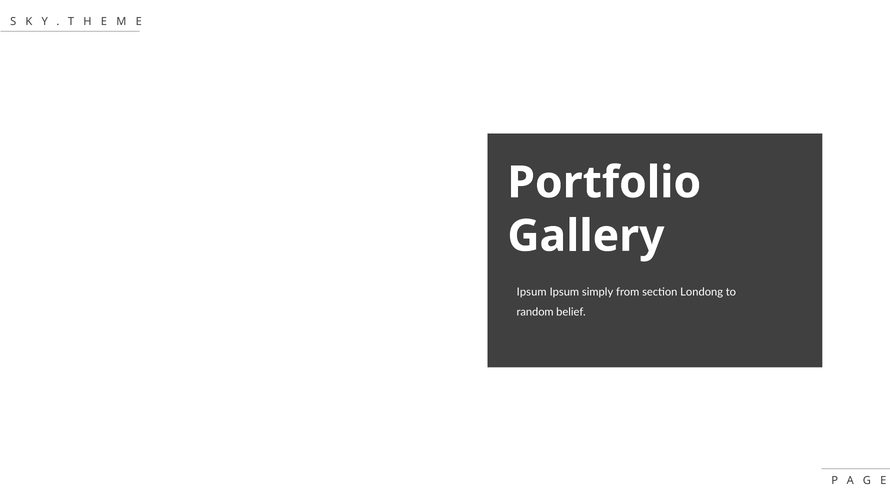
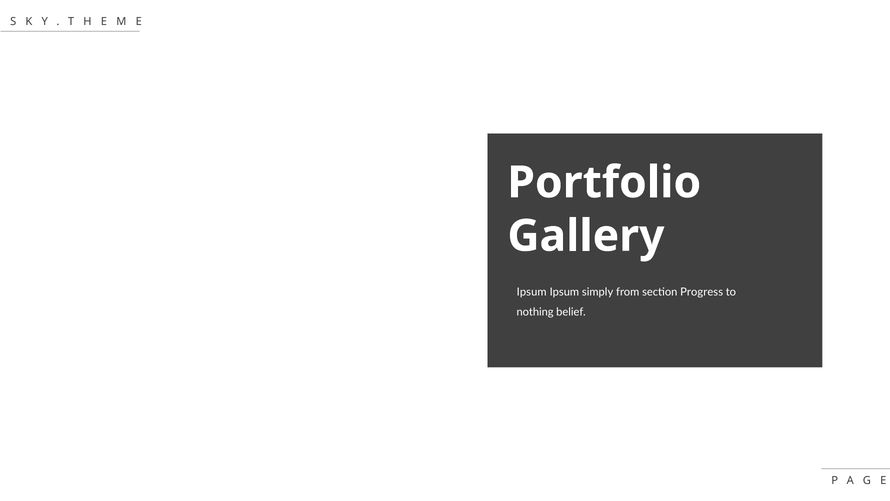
Londong: Londong -> Progress (702, 292)
random: random -> nothing (535, 312)
